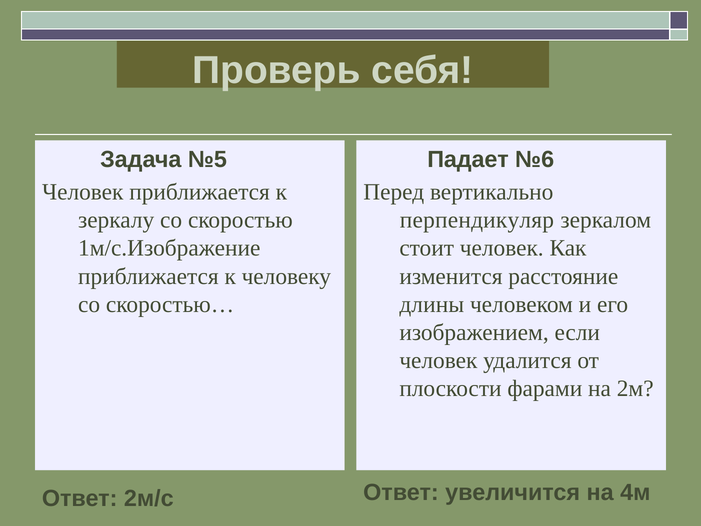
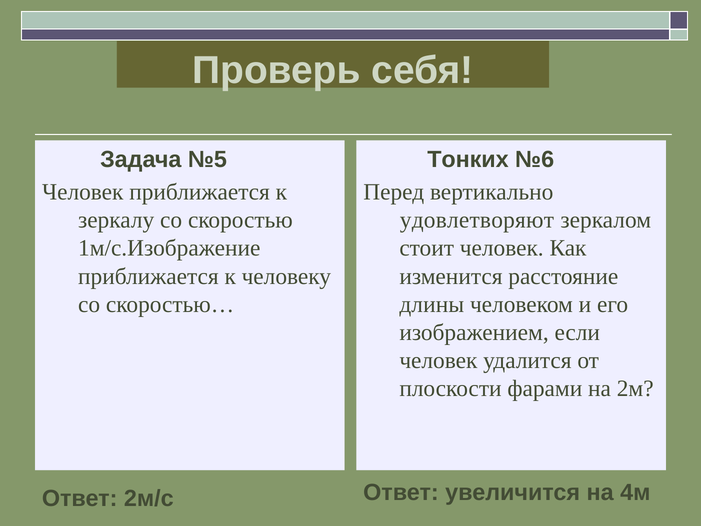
Падает: Падает -> Тонких (468, 159)
перпендикуляр: перпендикуляр -> удовлетворяют (477, 220)
